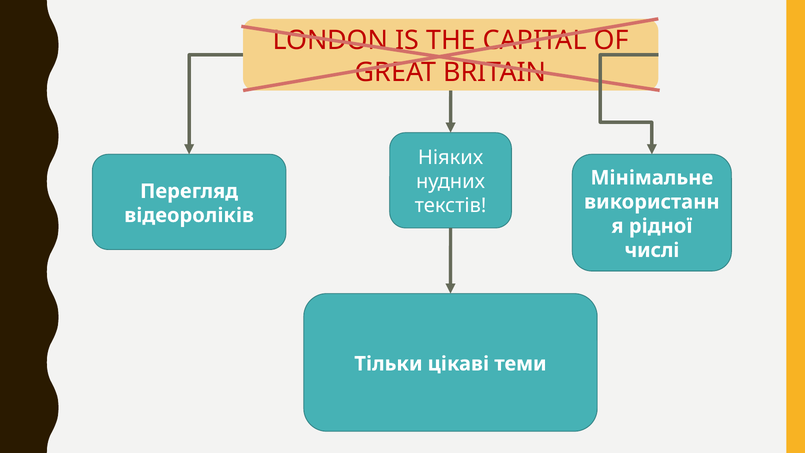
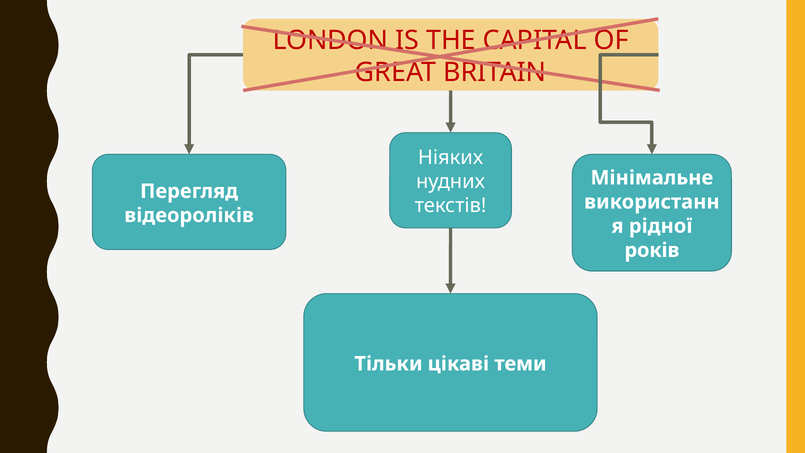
числі: числі -> років (652, 250)
